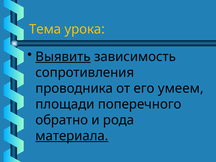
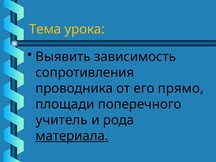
Выявить underline: present -> none (63, 57)
умеем: умеем -> прямо (181, 88)
обратно: обратно -> учитель (62, 120)
